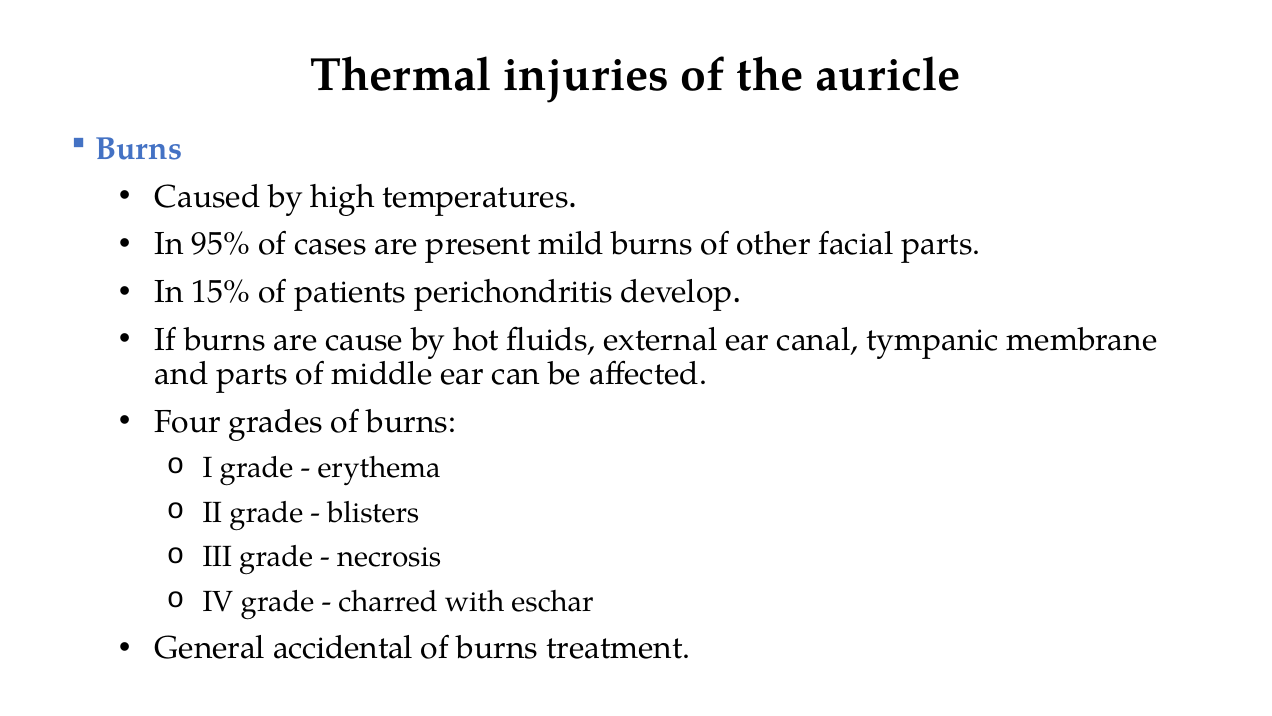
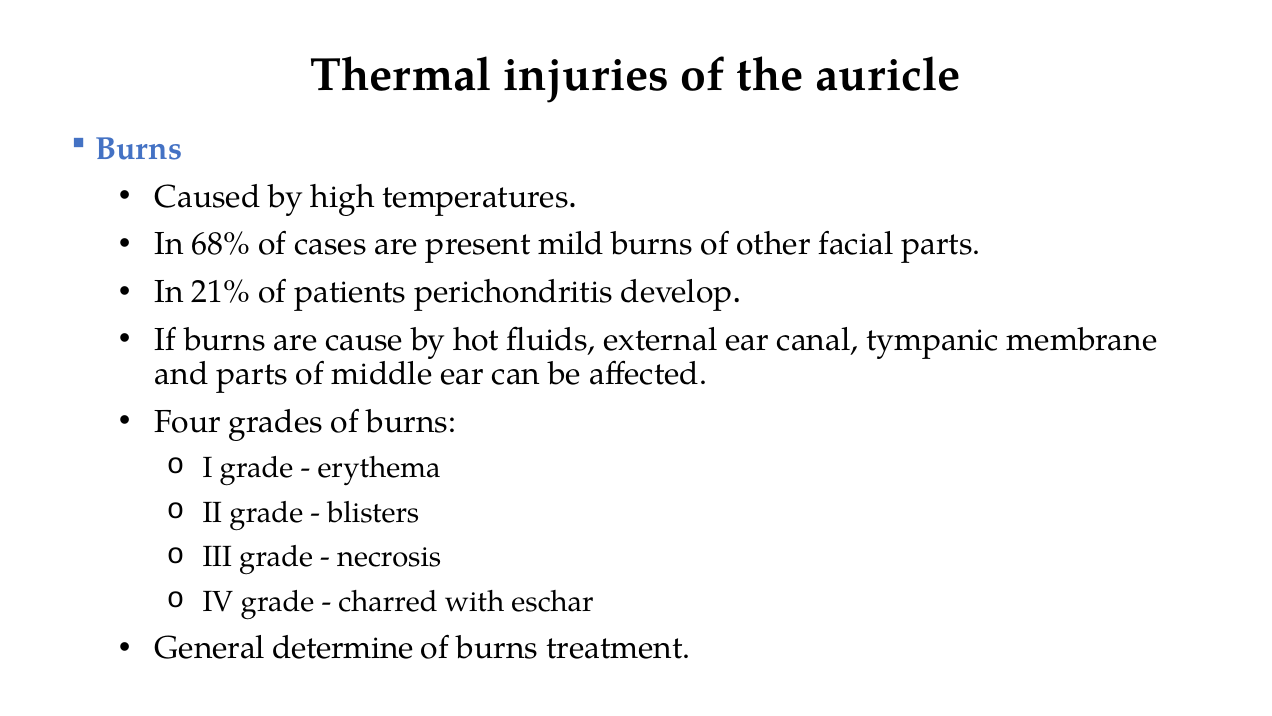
95%: 95% -> 68% (221, 244)
15%: 15% -> 21% (221, 292)
accidental: accidental -> determine (343, 648)
